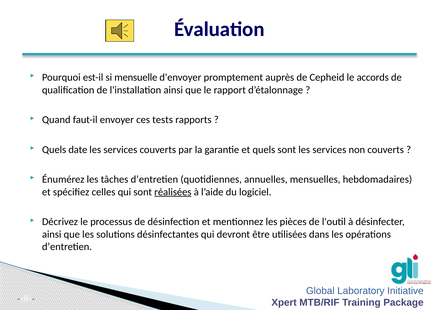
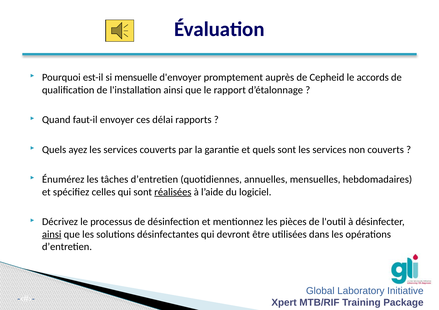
tests: tests -> délai (163, 120)
date: date -> ayez (78, 150)
ainsi underline: none -> present (52, 234)
